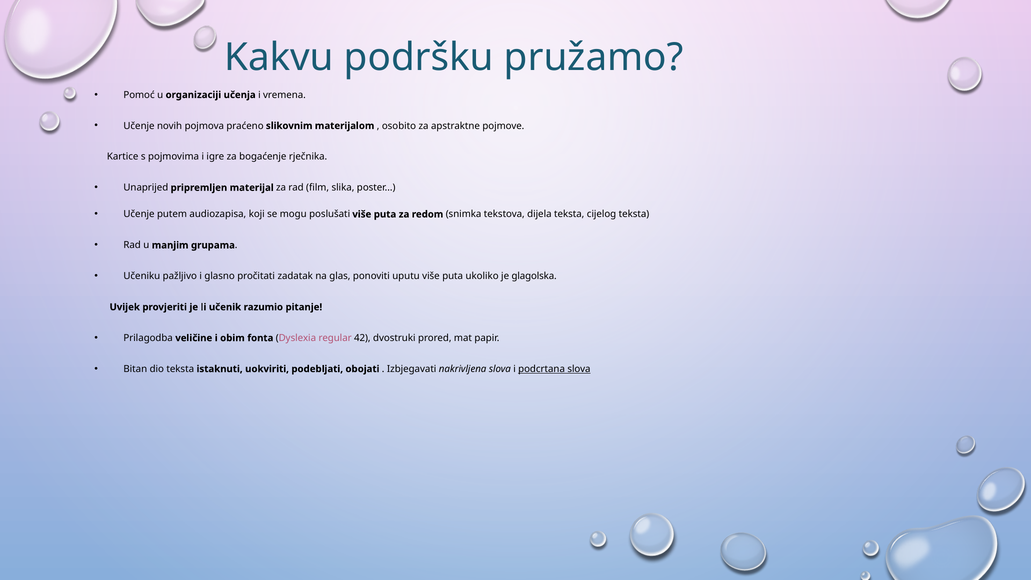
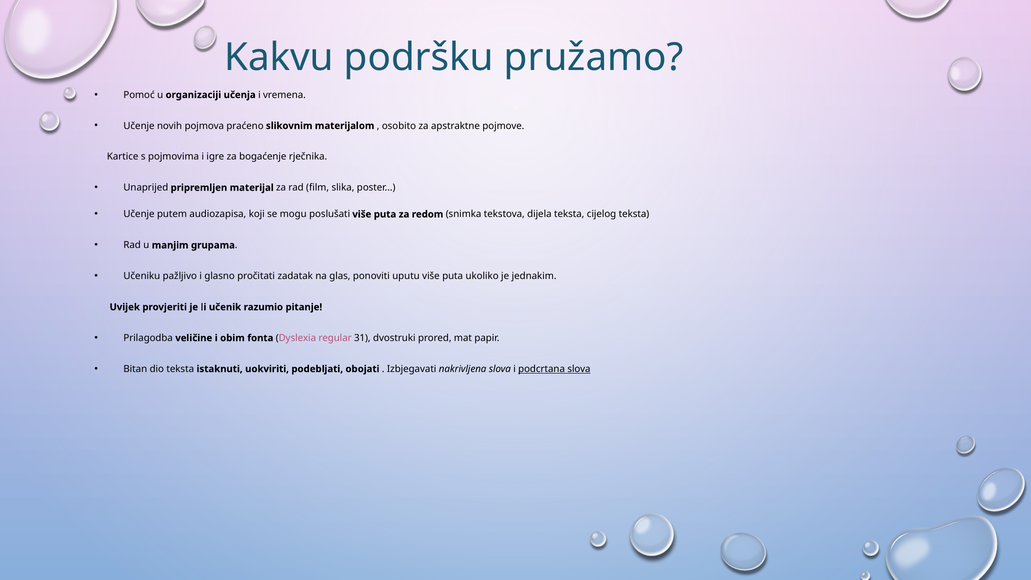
glagolska: glagolska -> jednakim (534, 276)
42: 42 -> 31 (362, 338)
